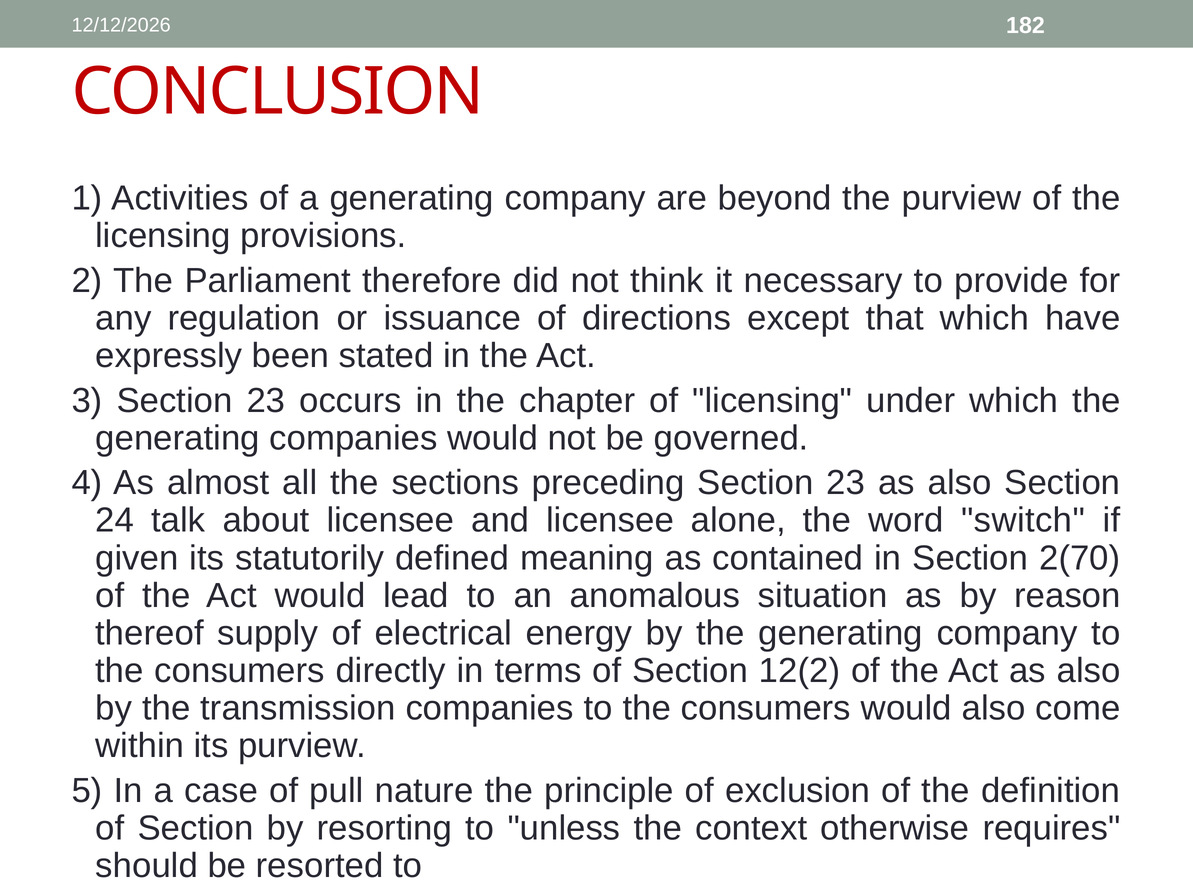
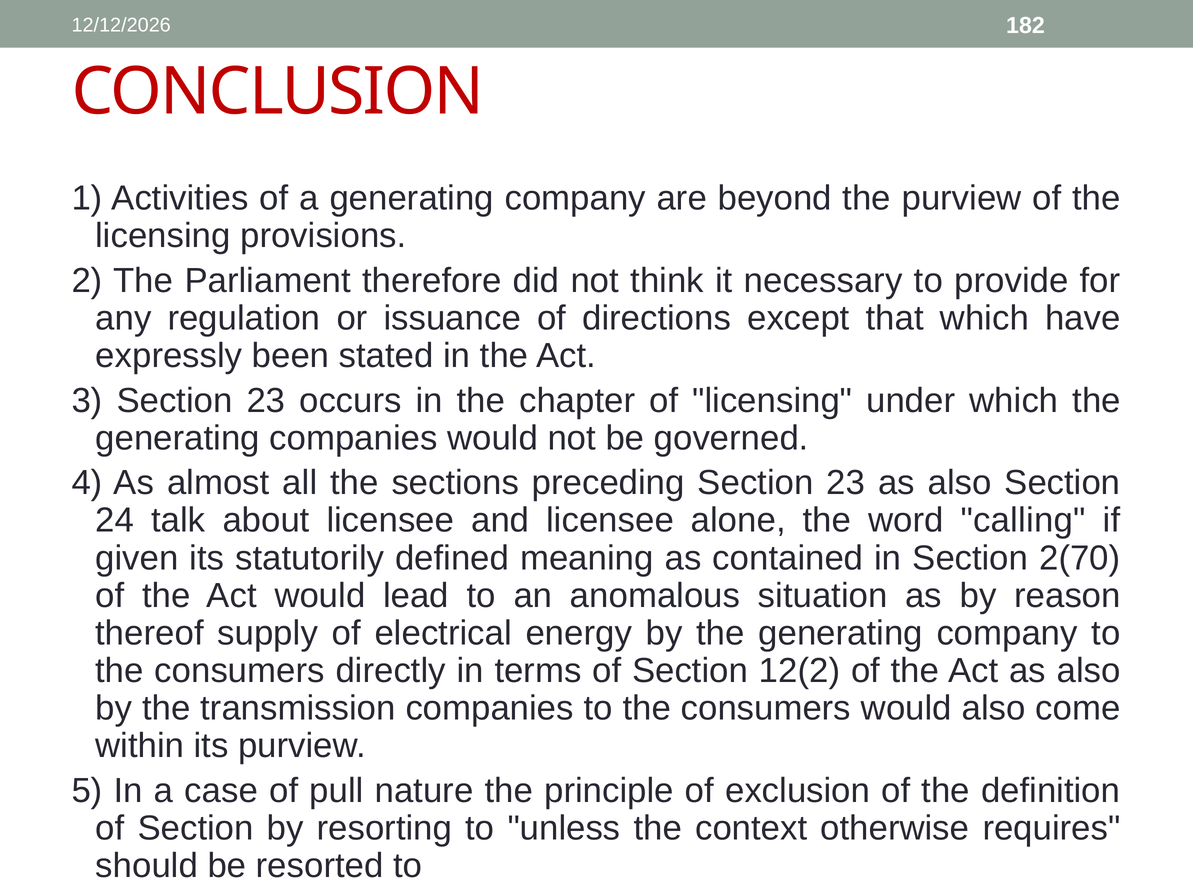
switch: switch -> calling (1023, 520)
